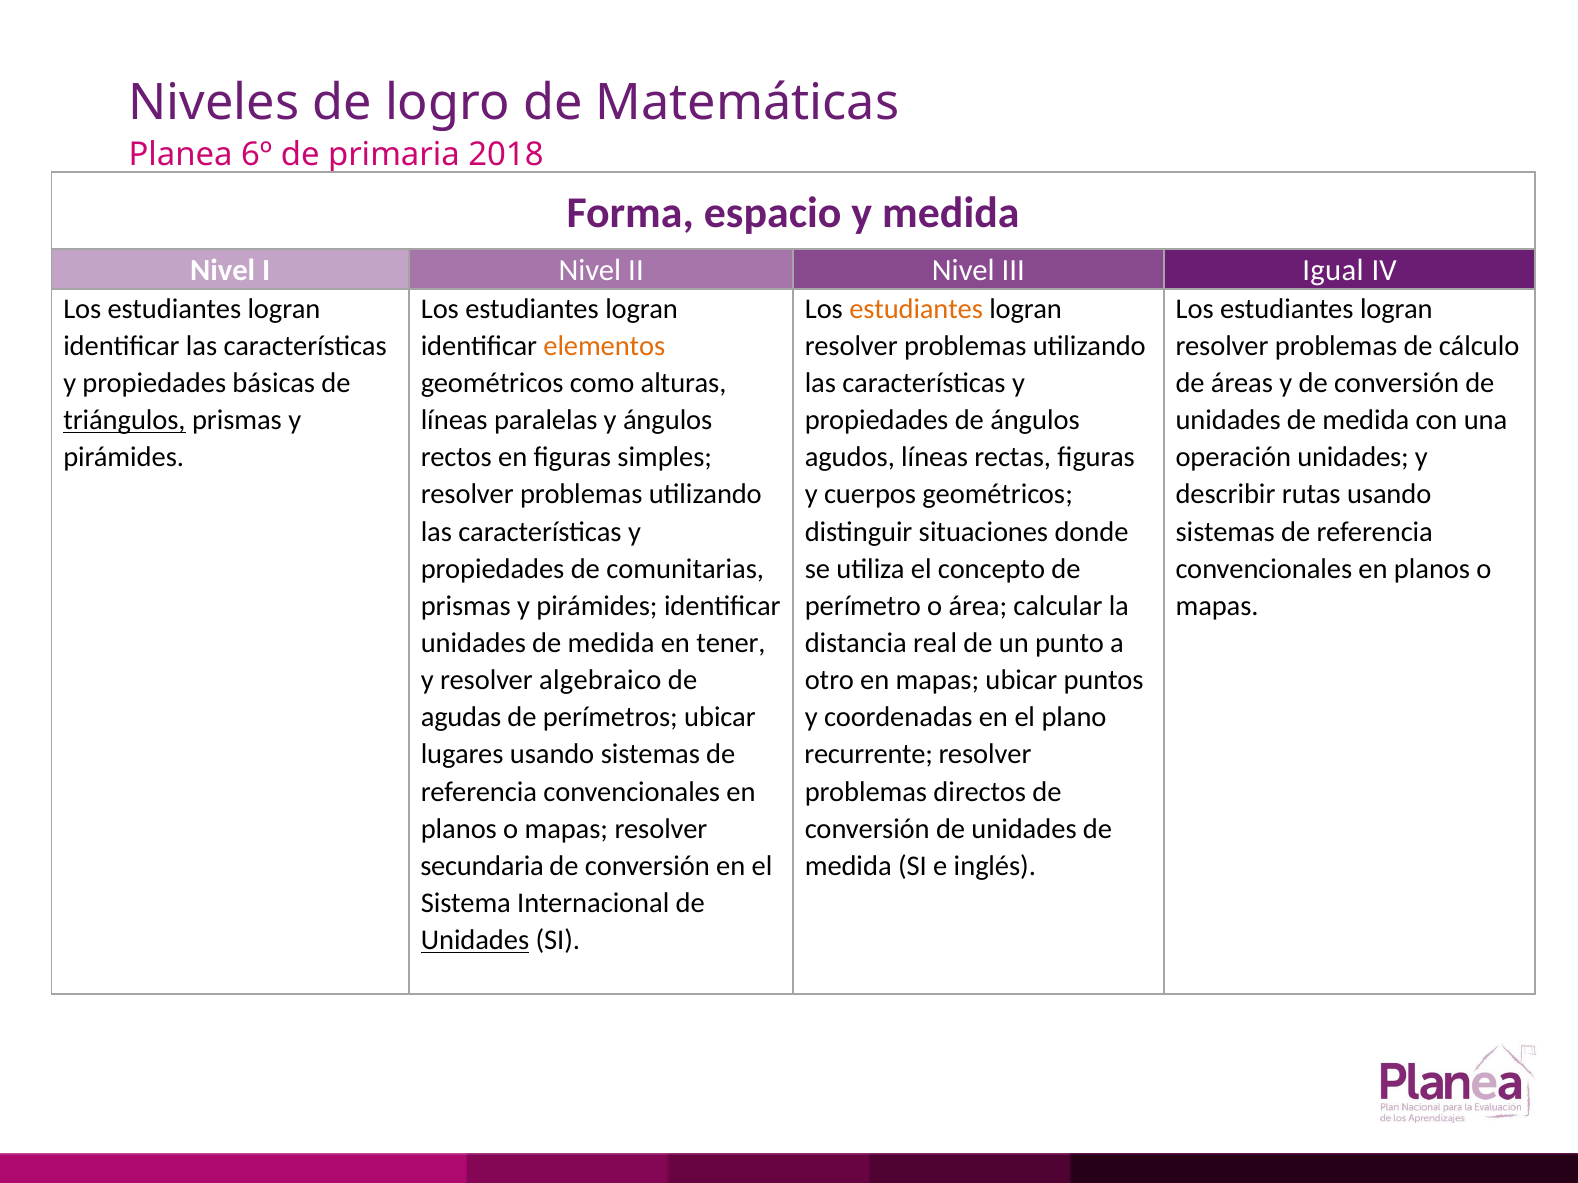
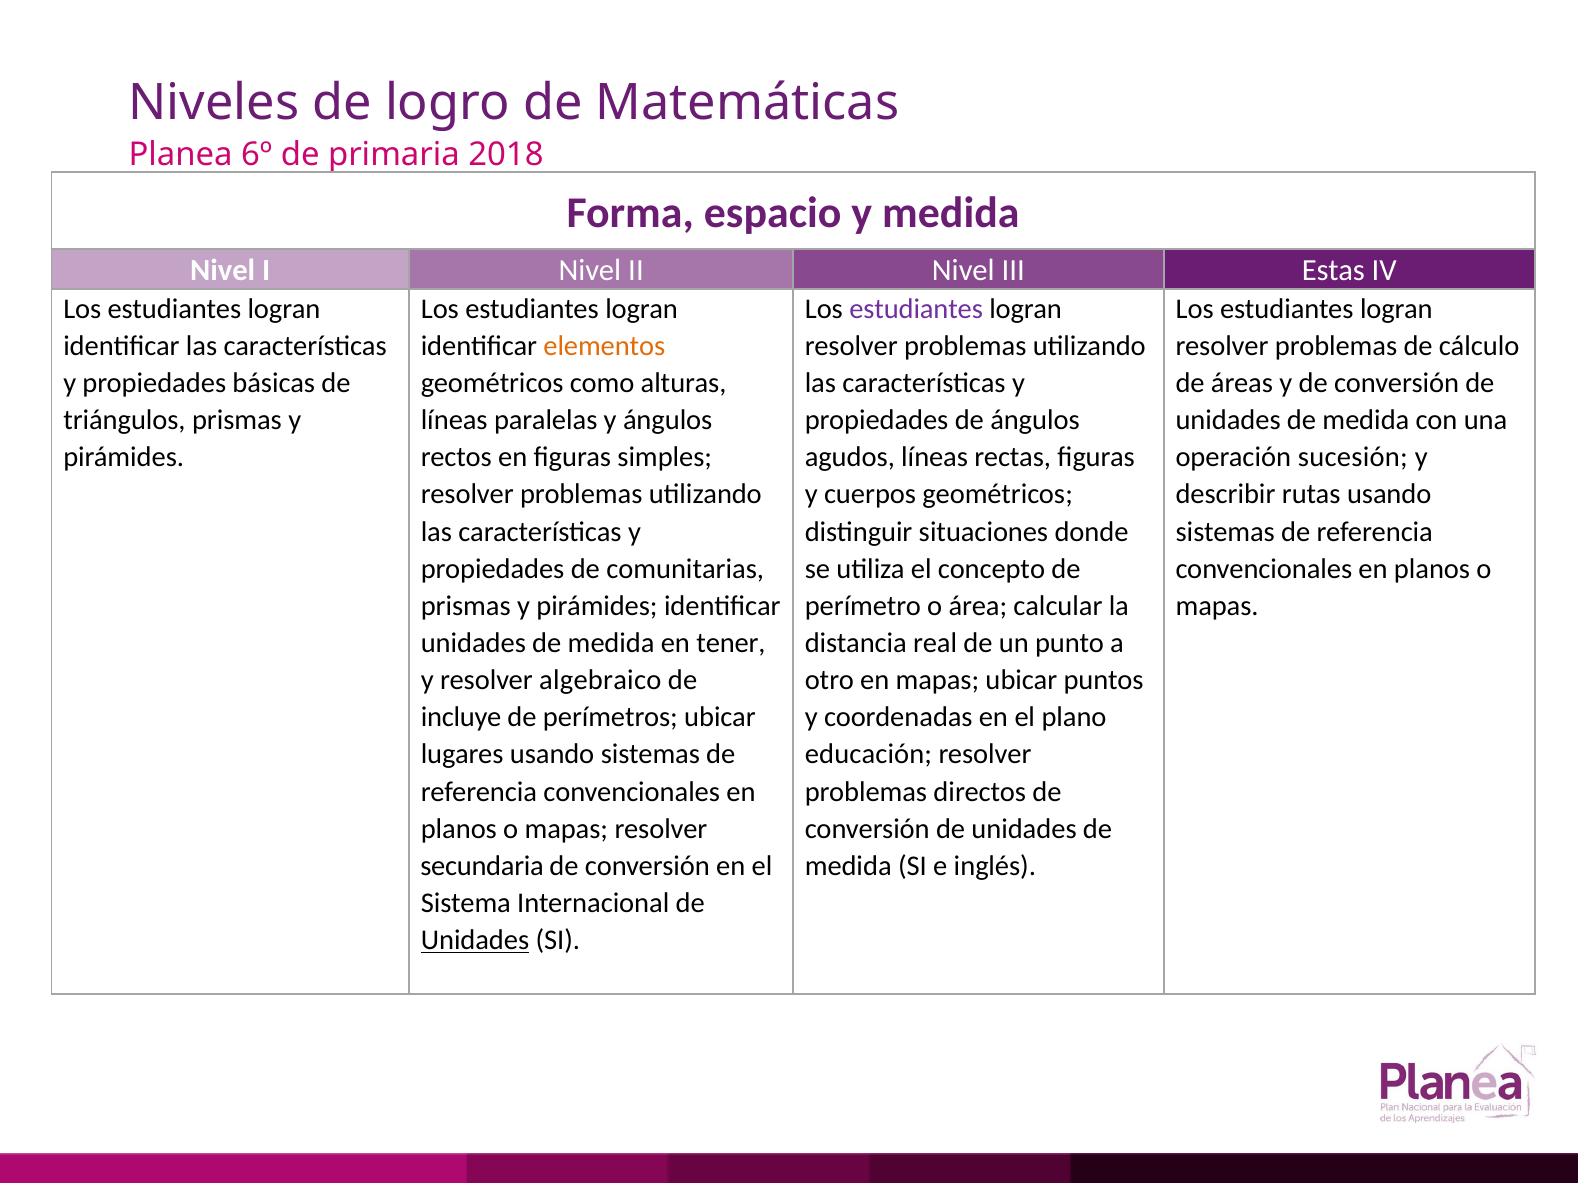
Igual: Igual -> Estas (1333, 271)
estudiantes colour: orange -> purple (916, 309)
triángulos underline: present -> none (124, 420)
operación unidades: unidades -> sucesión (1353, 458)
agudas: agudas -> incluye (461, 718)
recurrente: recurrente -> educación (868, 755)
